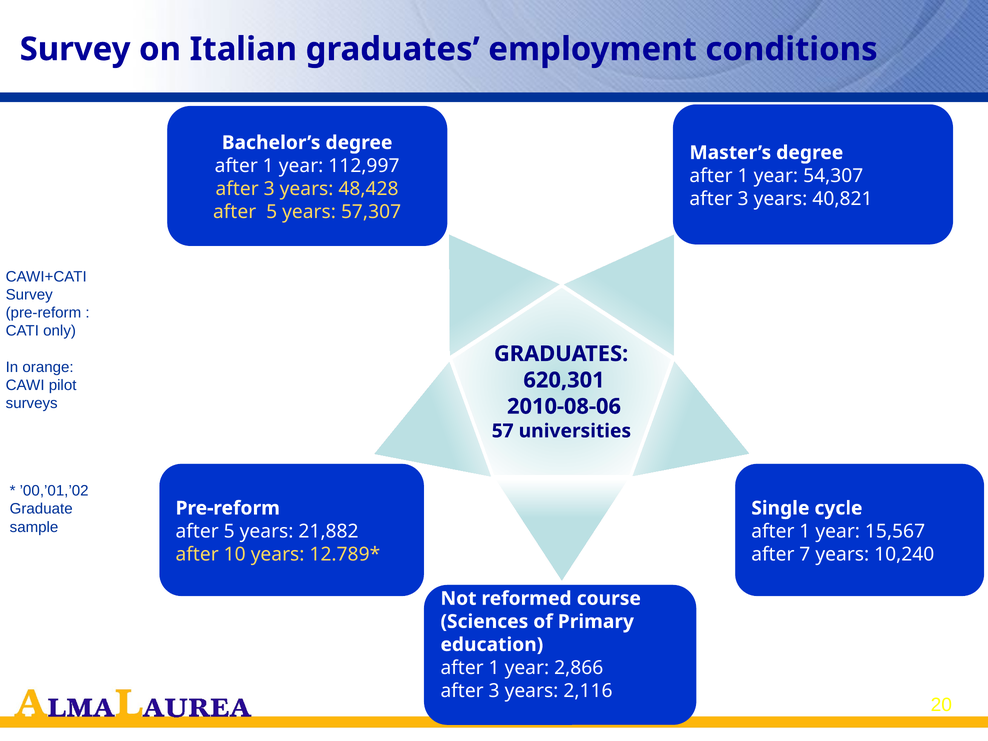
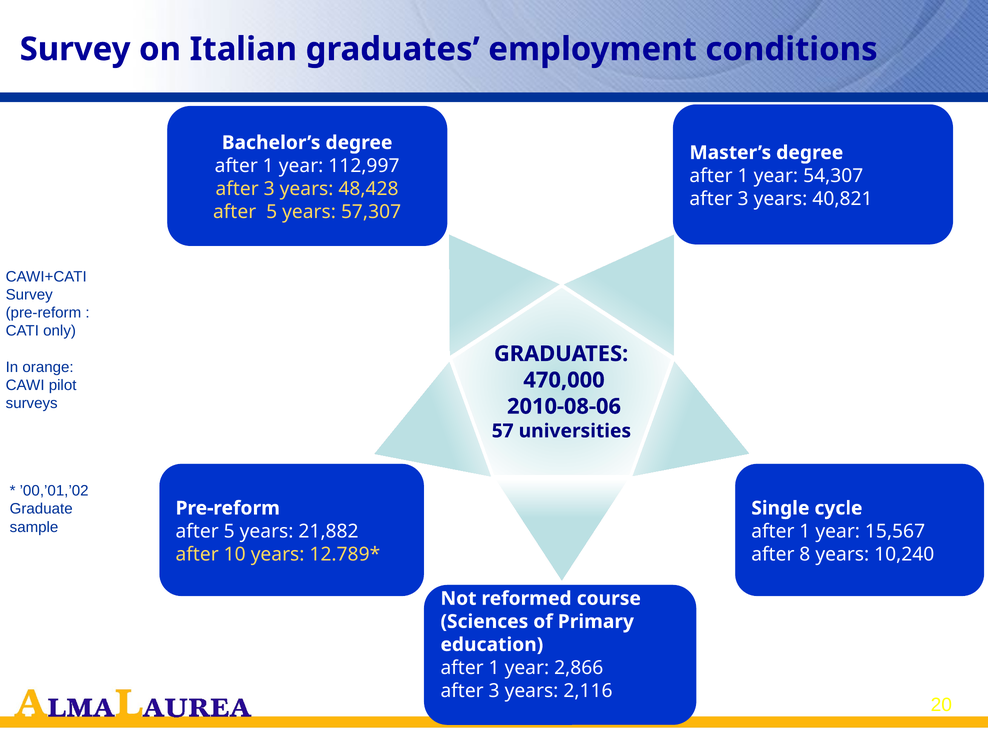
620,301: 620,301 -> 470,000 (564, 380)
7: 7 -> 8 (805, 554)
